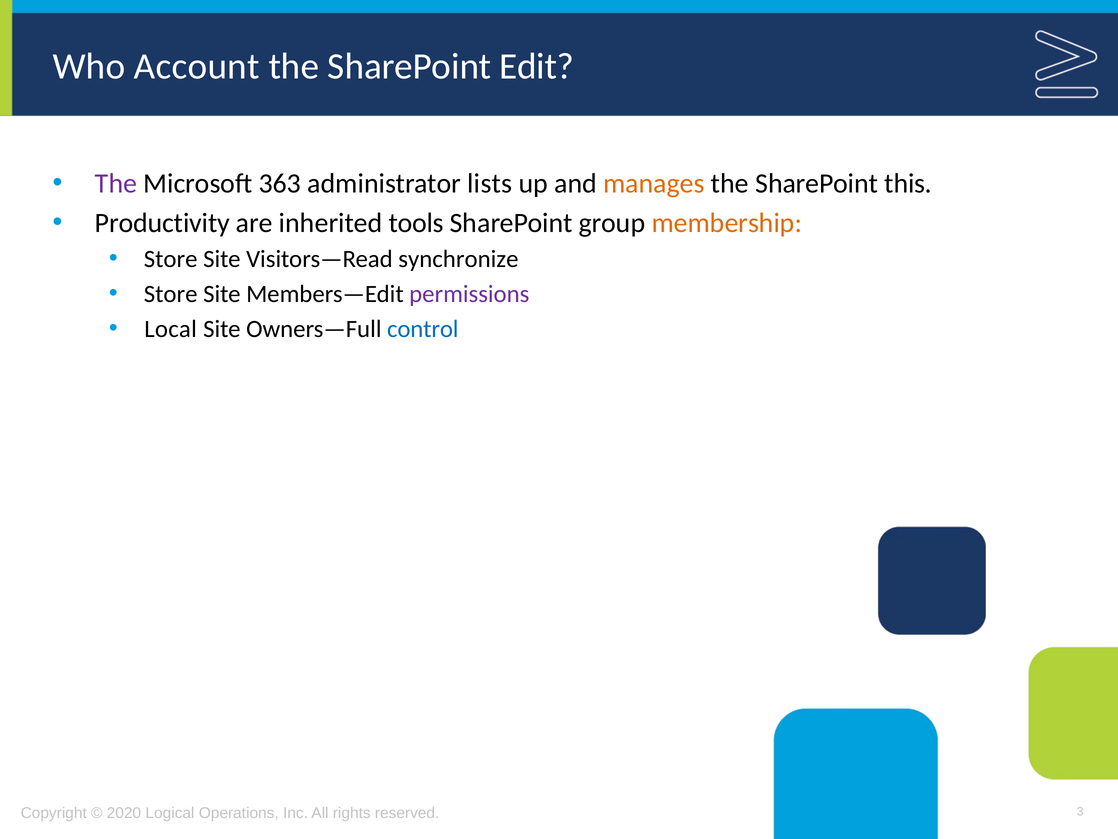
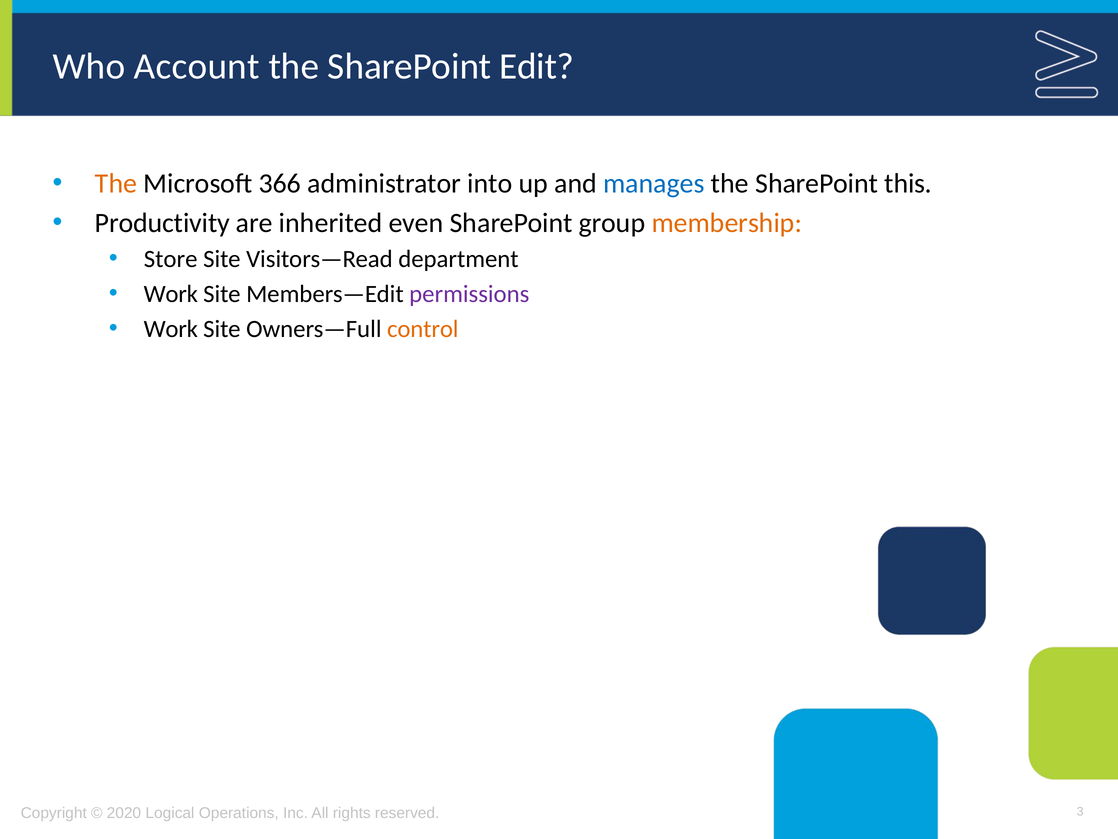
The colour: purple -> orange (116, 184)
363: 363 -> 366 (280, 184)
lists: lists -> into (490, 184)
manages colour: orange -> blue (654, 184)
tools: tools -> even (416, 223)
synchronize: synchronize -> department (458, 259)
Store: Store -> Work (171, 294)
Local: Local -> Work (171, 329)
control colour: blue -> orange (423, 329)
